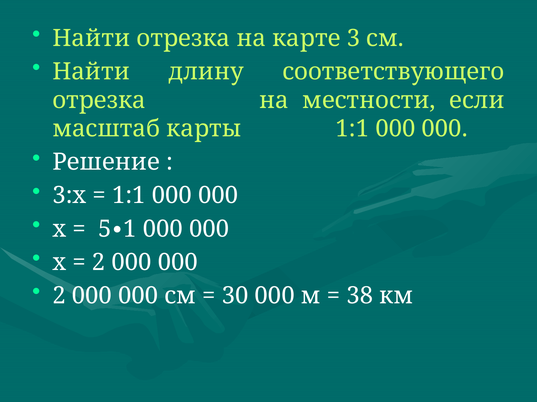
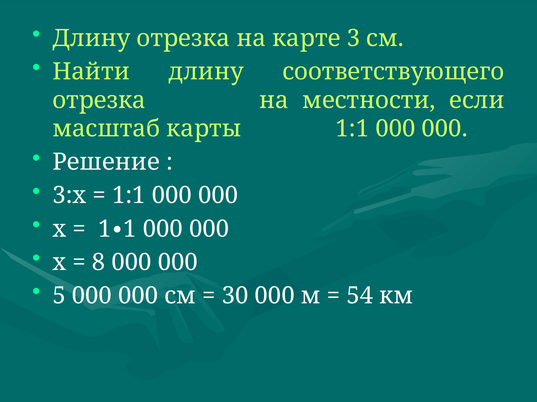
Найти: Найти -> Длину (91, 38)
5: 5 -> 1 (105, 229)
2: 2 -> 8 (99, 263)
2: 2 -> 5 (59, 296)
38: 38 -> 54 (360, 296)
